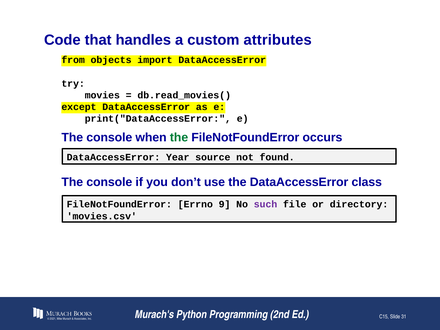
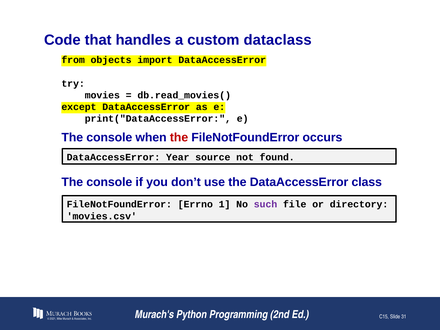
attributes: attributes -> dataclass (278, 40)
the colour: green -> red (179, 138)
9: 9 -> 1 (225, 204)
